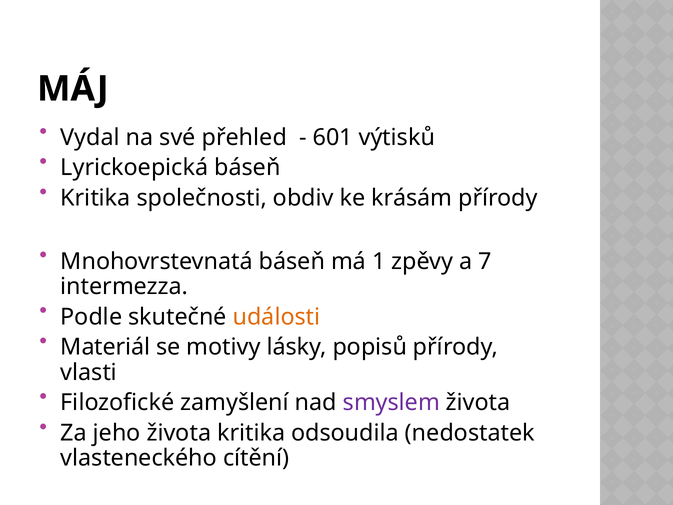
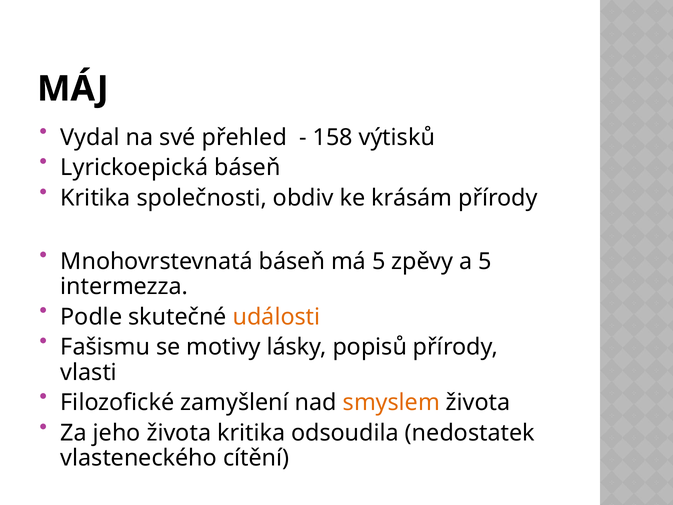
601: 601 -> 158 (333, 137)
má 1: 1 -> 5 (379, 261)
a 7: 7 -> 5 (485, 261)
Materiál: Materiál -> Fašismu (105, 347)
smyslem colour: purple -> orange (391, 403)
